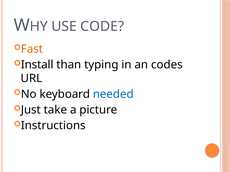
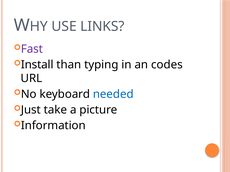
CODE: CODE -> LINKS (102, 27)
Fast colour: orange -> purple (32, 49)
Instructions: Instructions -> Information (53, 126)
